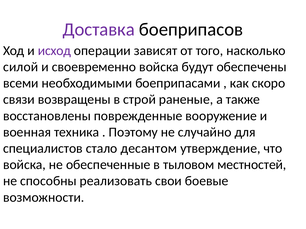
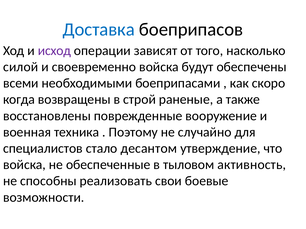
Доставка colour: purple -> blue (99, 30)
связи: связи -> когда (19, 100)
местностей: местностей -> активность (252, 165)
